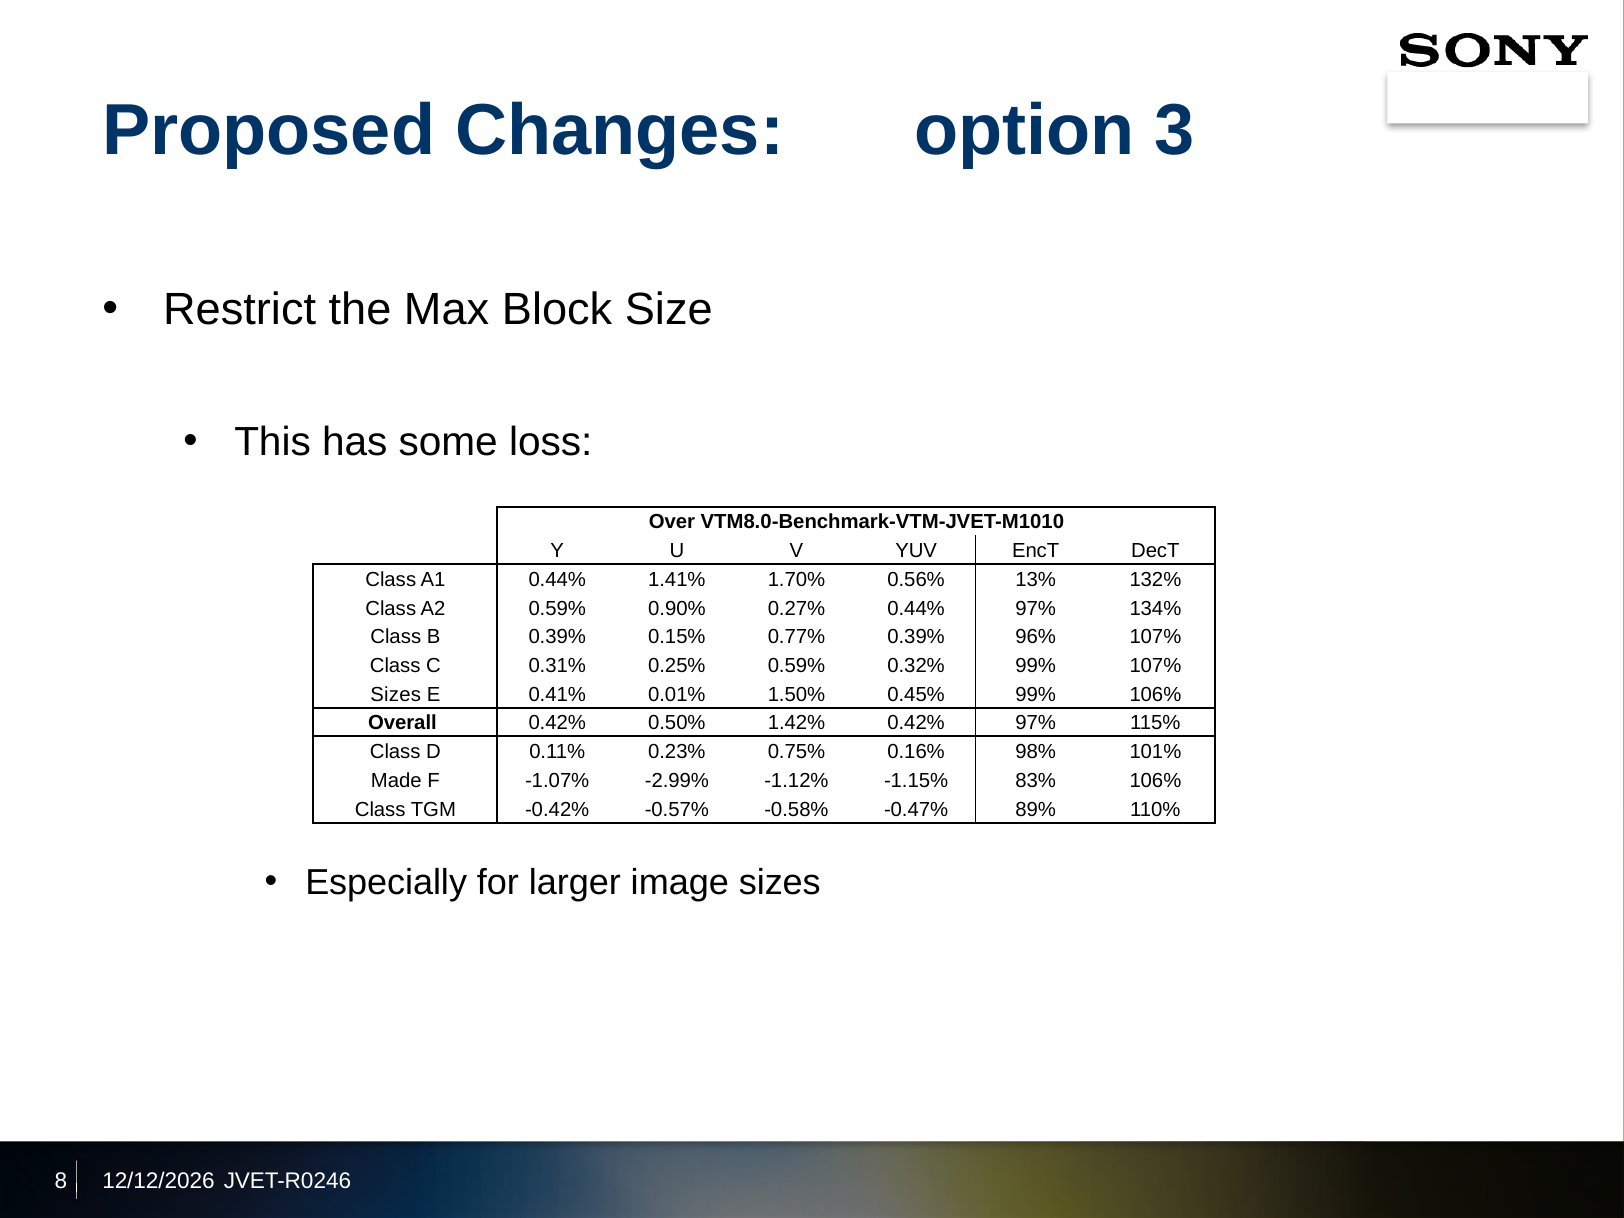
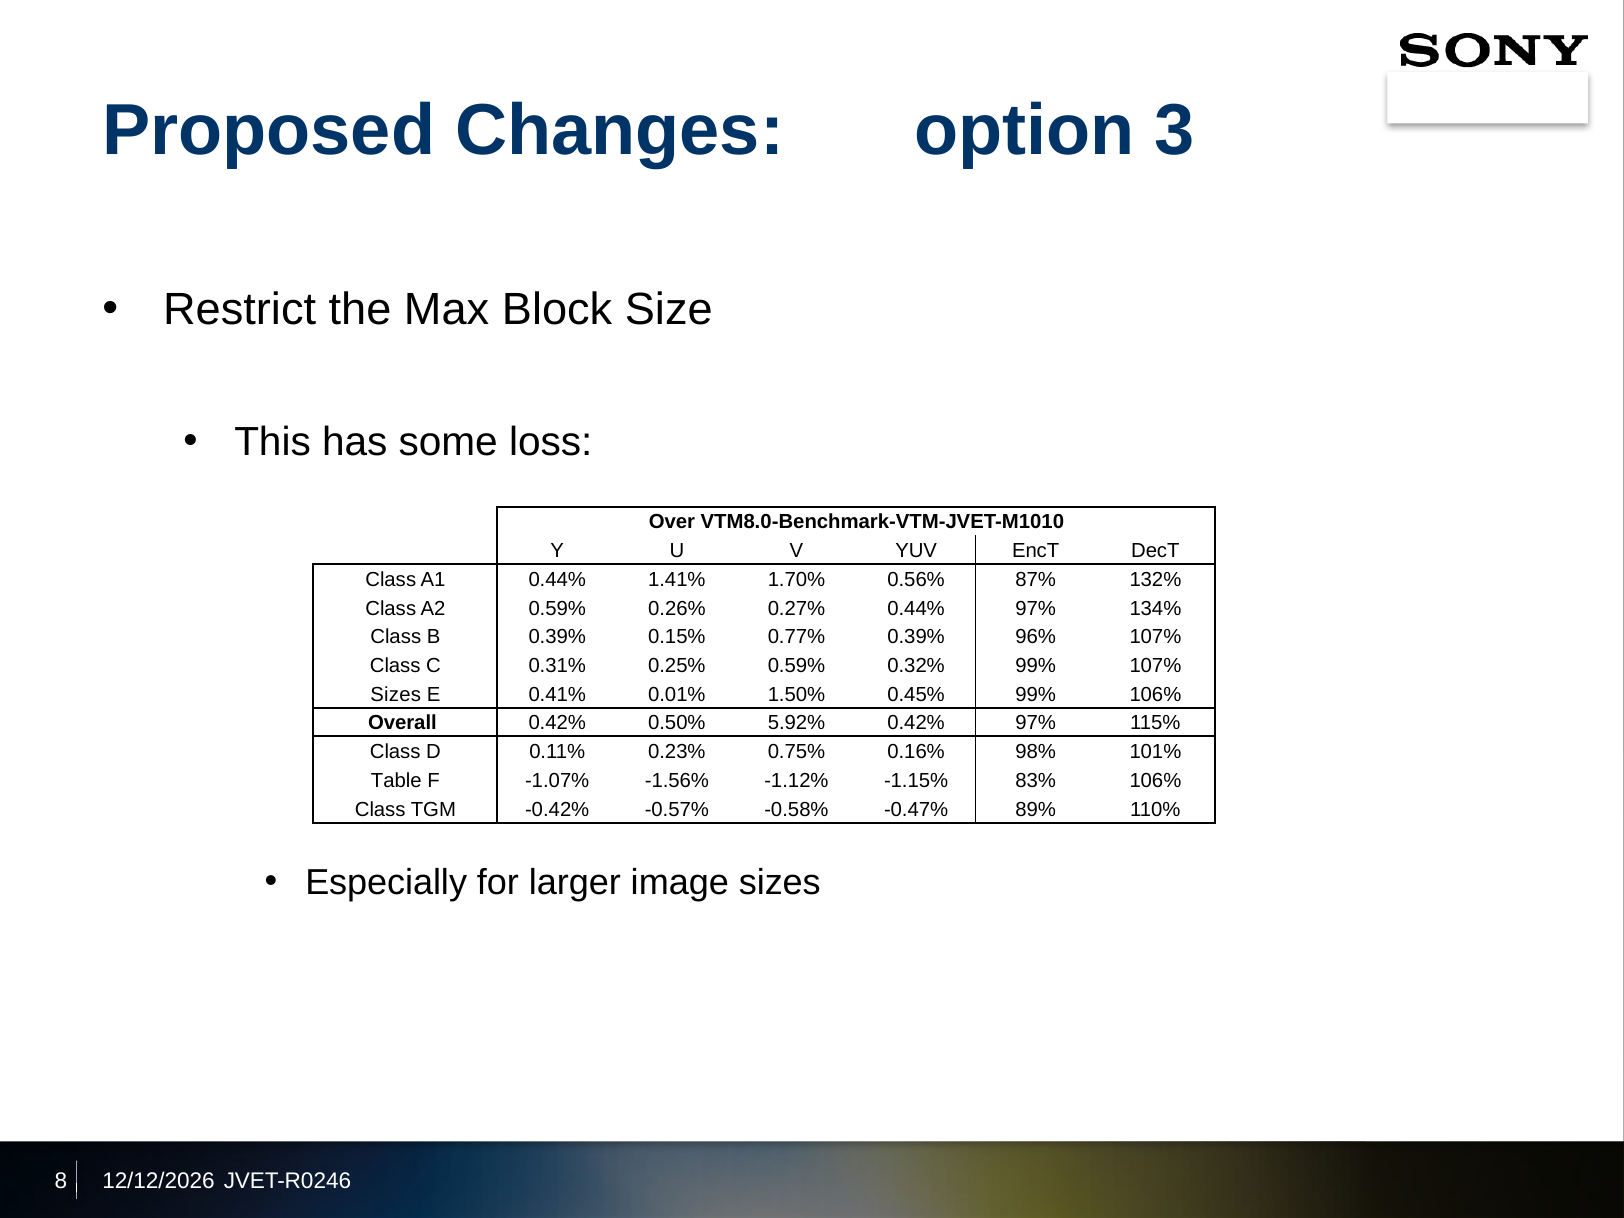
13%: 13% -> 87% (1036, 580)
0.90%: 0.90% -> 0.26% (677, 608)
1.42%: 1.42% -> 5.92% (797, 723)
Made: Made -> Table (396, 781)
-2.99%: -2.99% -> -1.56% (677, 781)
